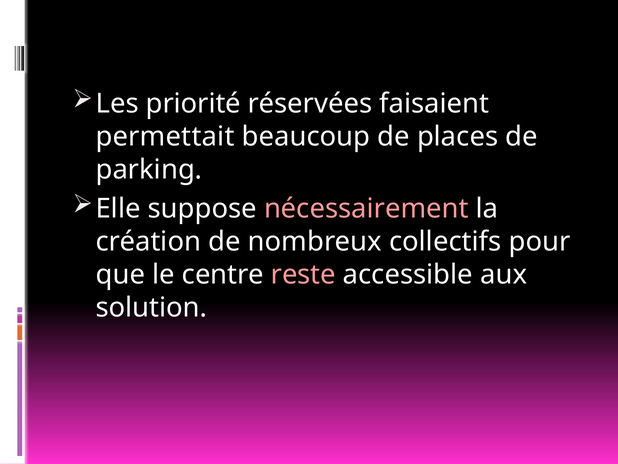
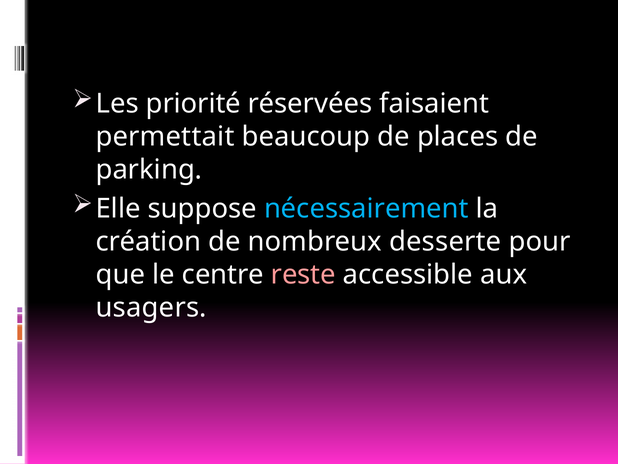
nécessairement colour: pink -> light blue (366, 208)
collectifs: collectifs -> desserte (445, 241)
solution: solution -> usagers (151, 307)
